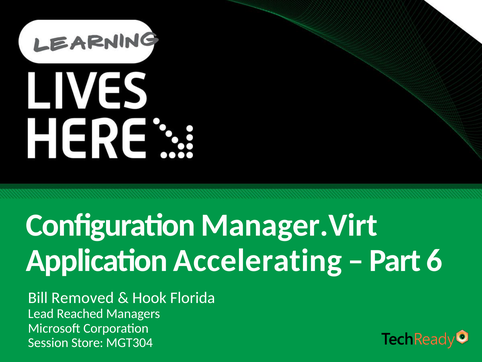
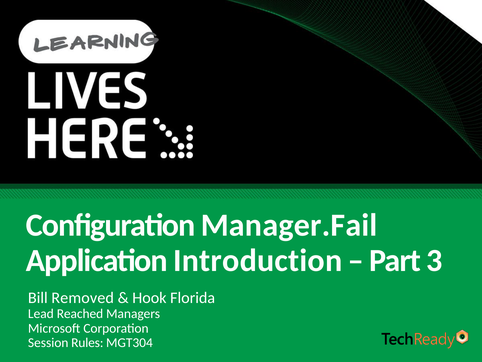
Manager.Virt: Manager.Virt -> Manager.Fail (289, 225)
Accelerating: Accelerating -> Introduction (258, 260)
6: 6 -> 3 (434, 260)
Store: Store -> Rules (87, 342)
